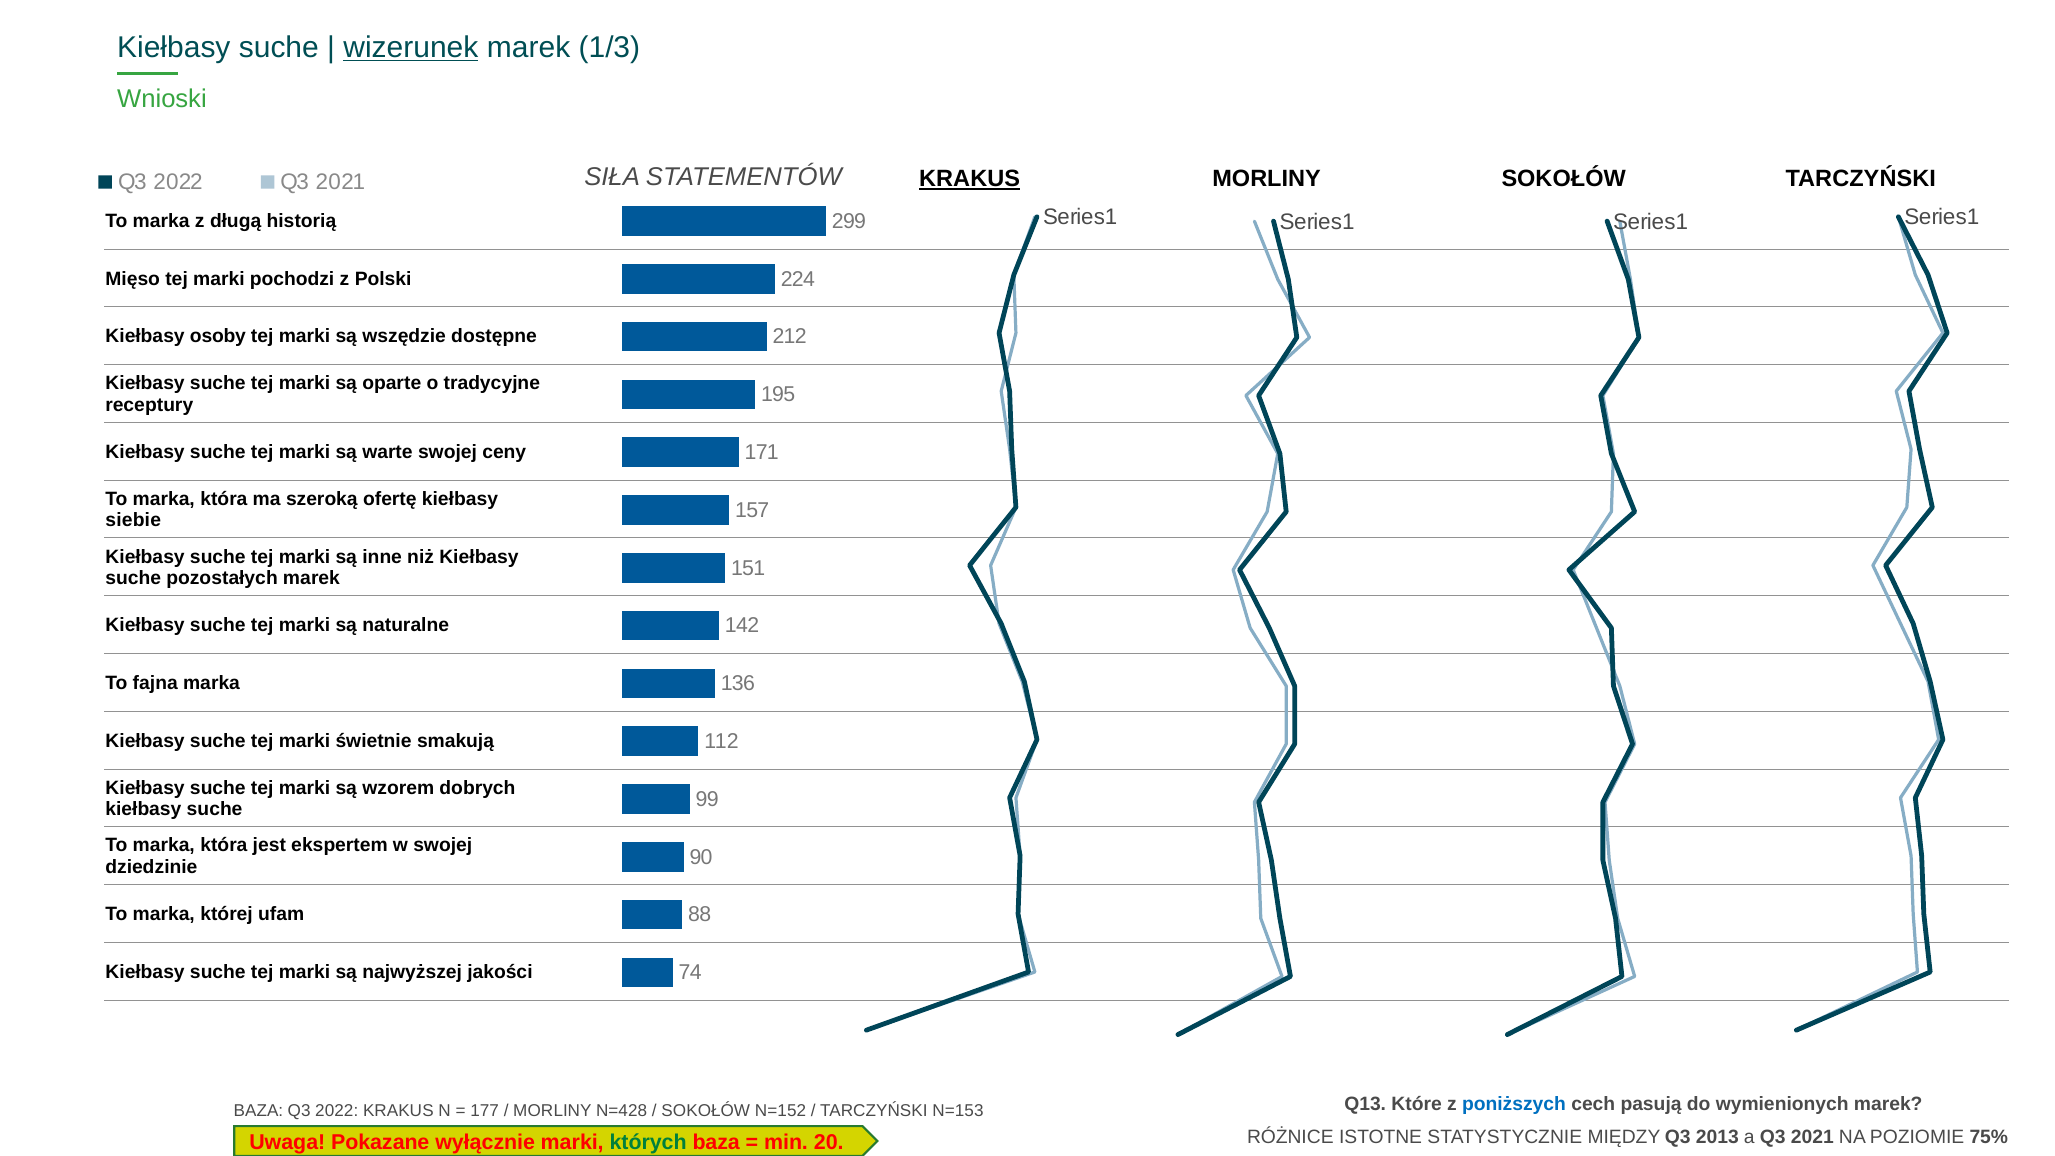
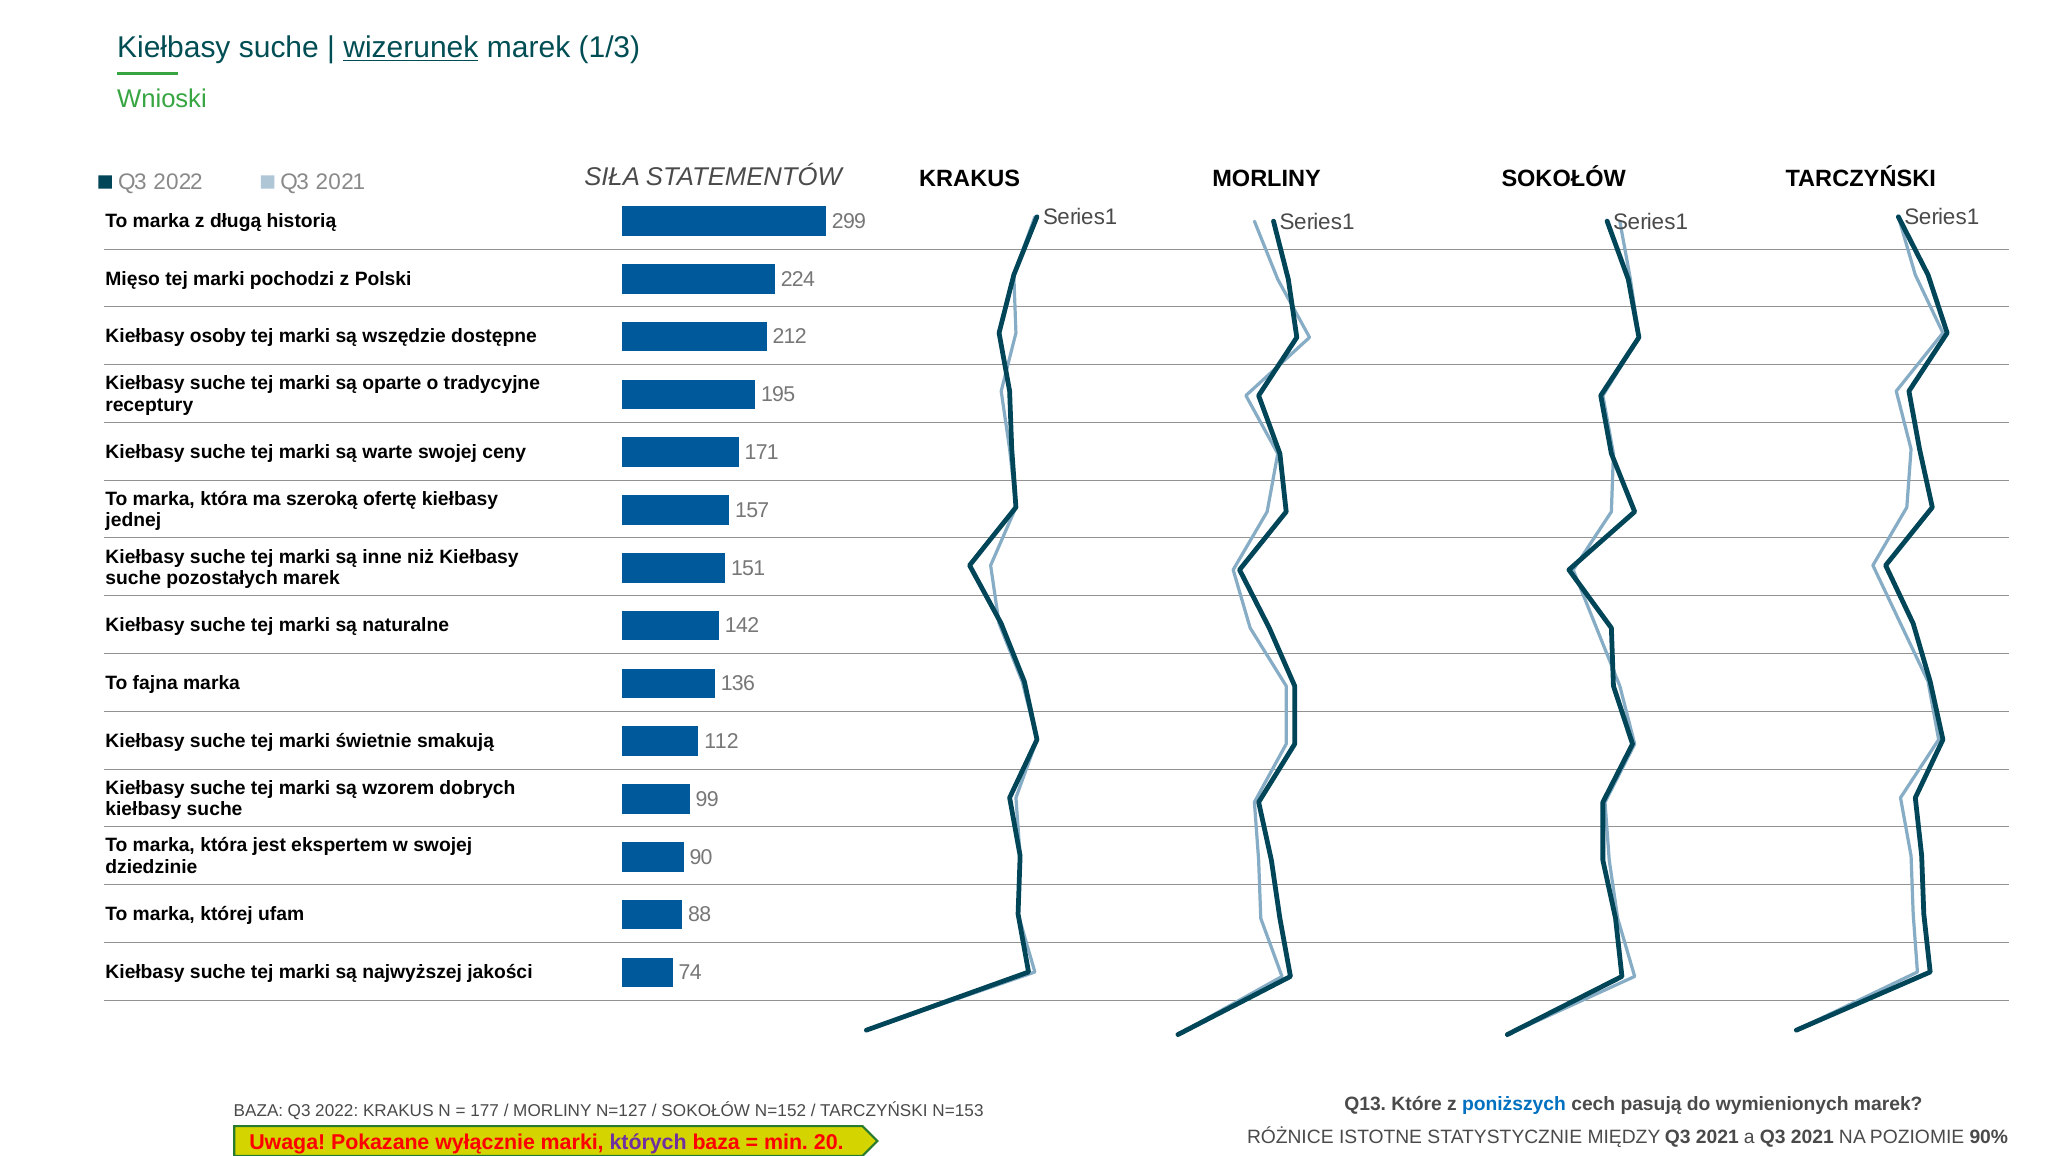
KRAKUS underline: present -> none (970, 179)
siebie: siebie -> jednej (133, 521)
N=428: N=428 -> N=127 (622, 1111)
MIĘDZY Q3 2013: 2013 -> 2021 (1717, 1137)
75%: 75% -> 90% (1989, 1137)
których colour: green -> purple (648, 1142)
